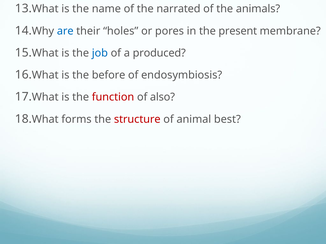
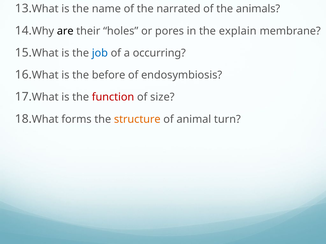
are colour: blue -> black (65, 31)
present: present -> explain (238, 31)
produced: produced -> occurring (159, 53)
also: also -> size (162, 97)
structure colour: red -> orange (137, 119)
best: best -> turn (227, 119)
